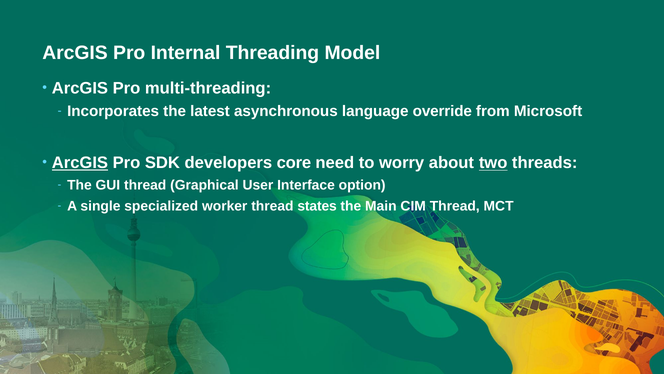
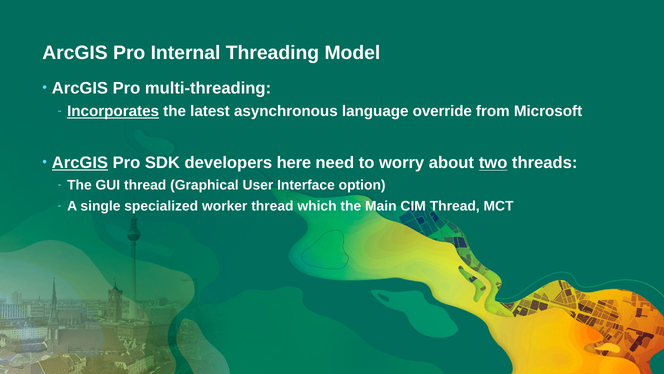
Incorporates underline: none -> present (113, 111)
core: core -> here (294, 163)
states: states -> which (317, 206)
